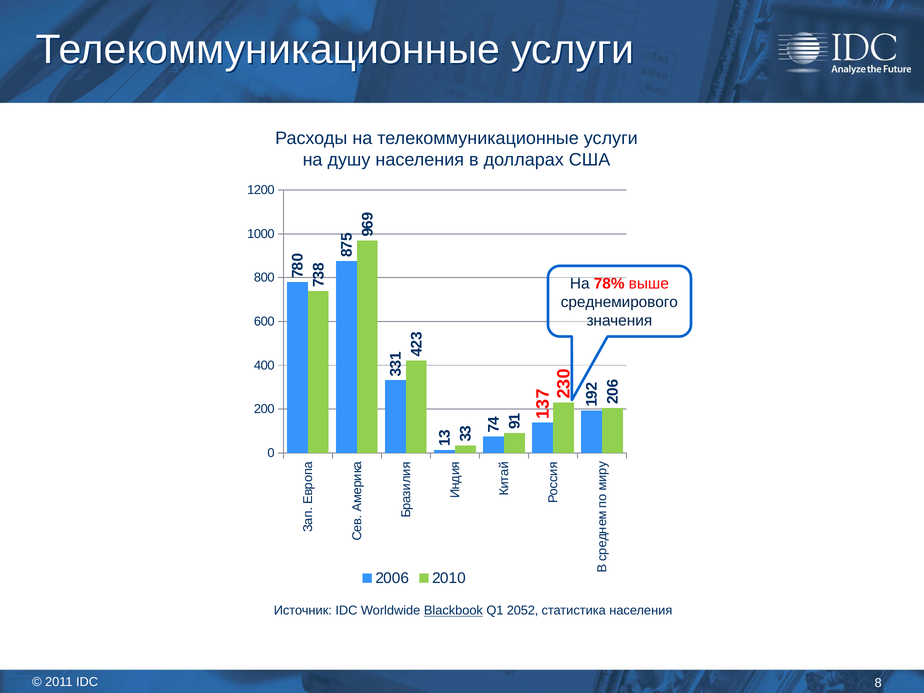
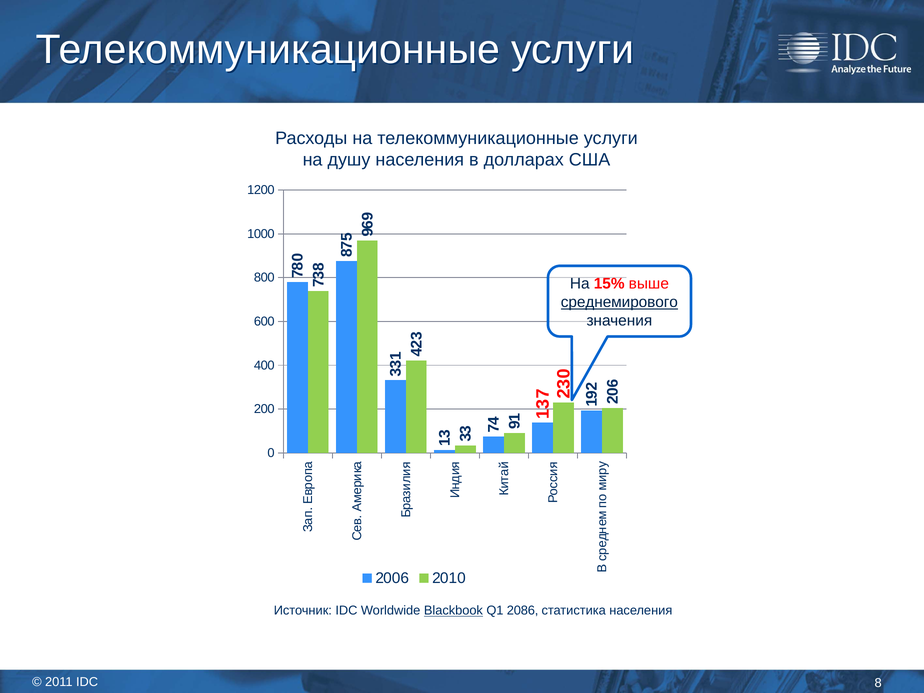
78%: 78% -> 15% (609, 284)
среднемирового underline: none -> present (619, 302)
2052: 2052 -> 2086 (523, 611)
